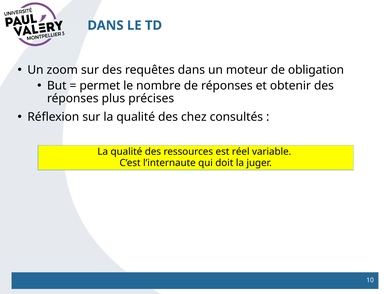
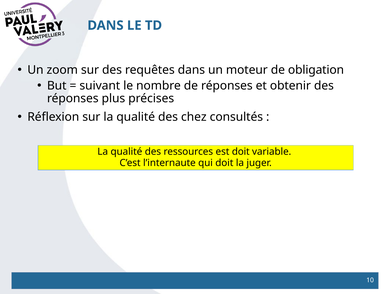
permet: permet -> suivant (100, 86)
est réel: réel -> doit (241, 152)
